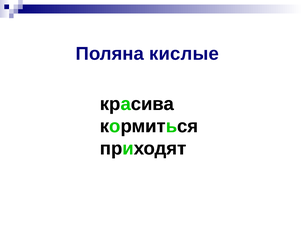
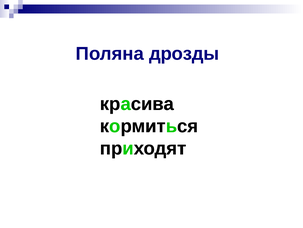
кислые: кислые -> дрозды (184, 54)
